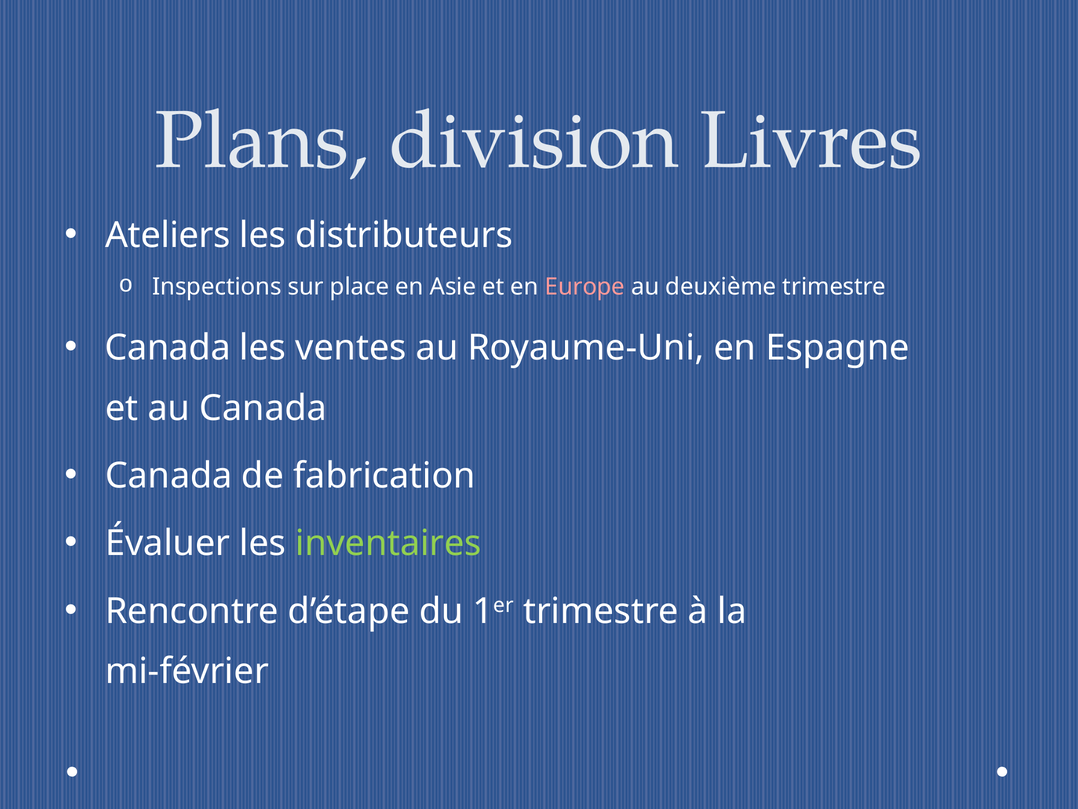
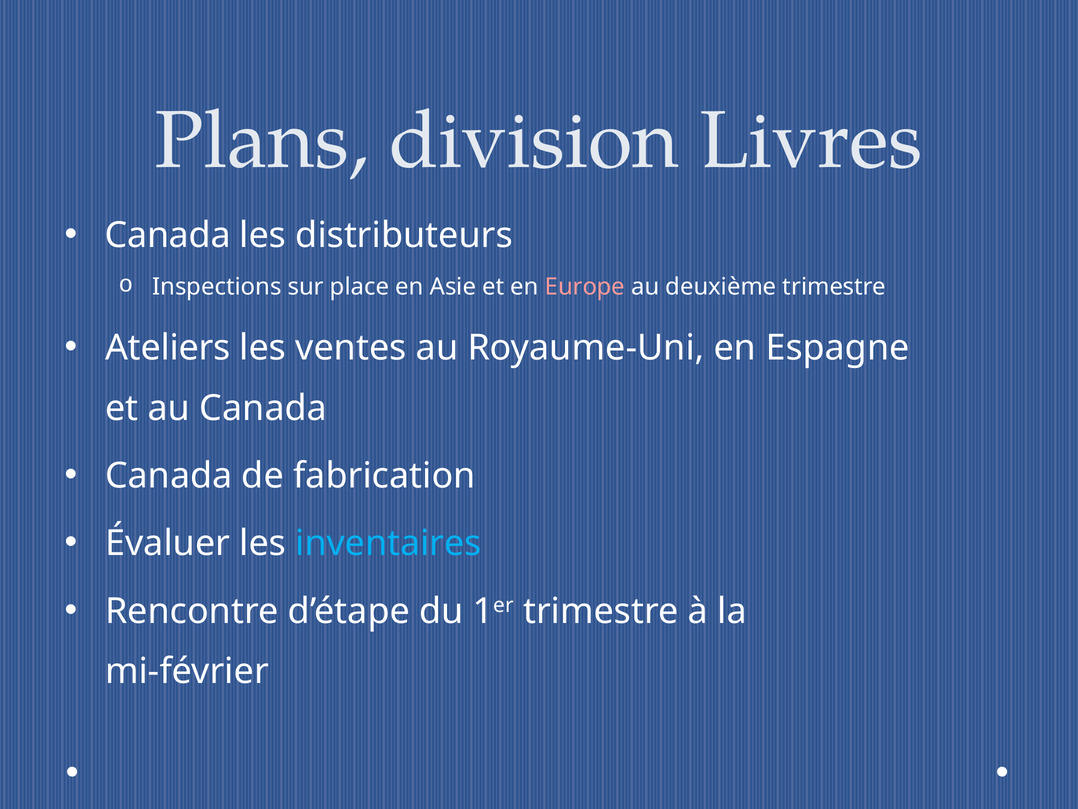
Ateliers: Ateliers -> Canada (168, 235)
Canada: Canada -> Ateliers (168, 348)
inventaires colour: light green -> light blue (389, 543)
